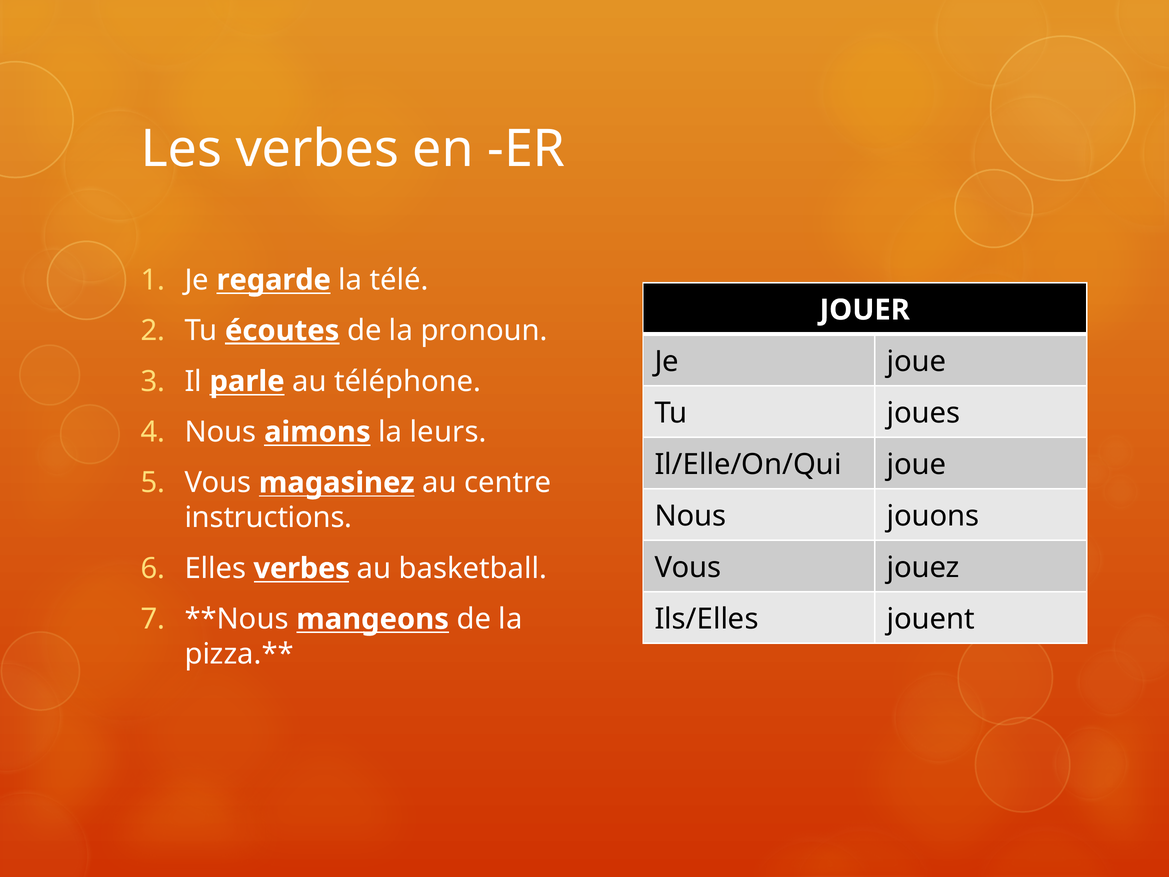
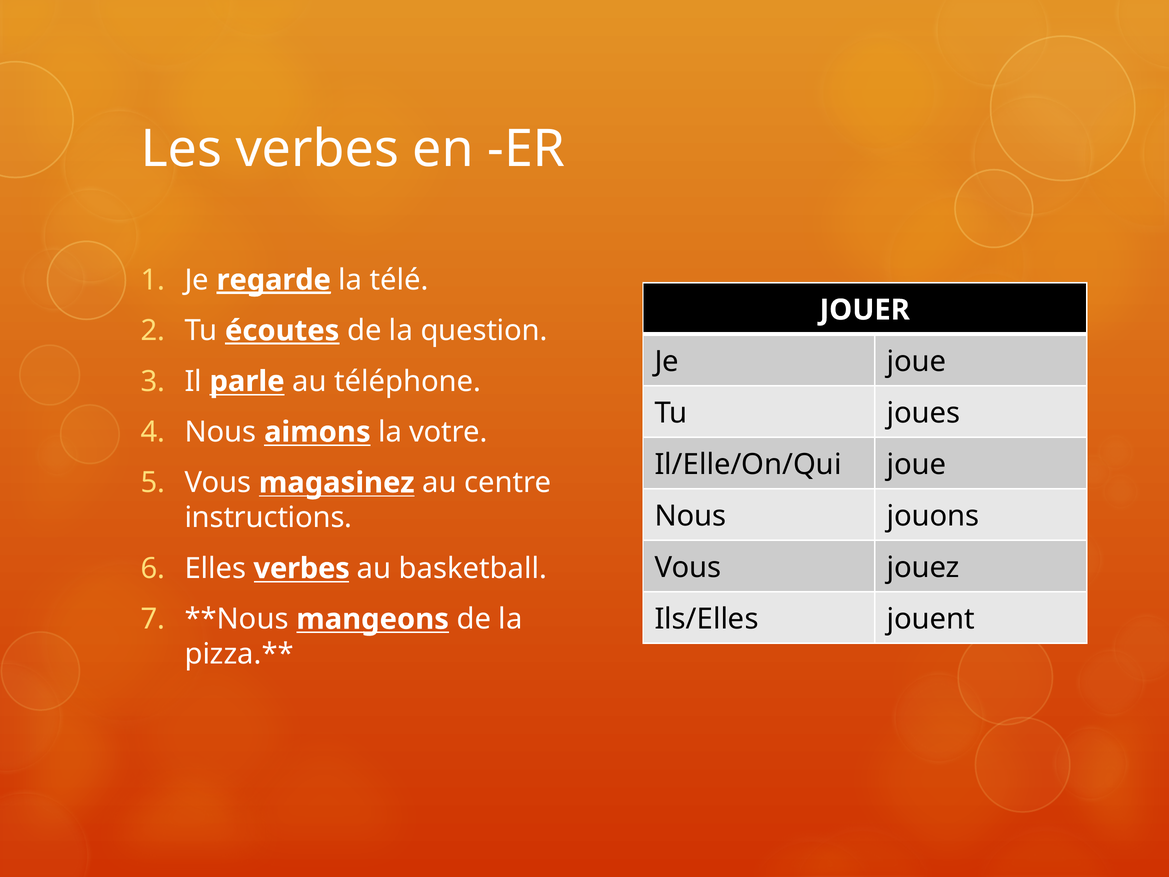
regarde underline: none -> present (274, 280)
pronoun: pronoun -> question (484, 331)
leurs: leurs -> votre (448, 432)
